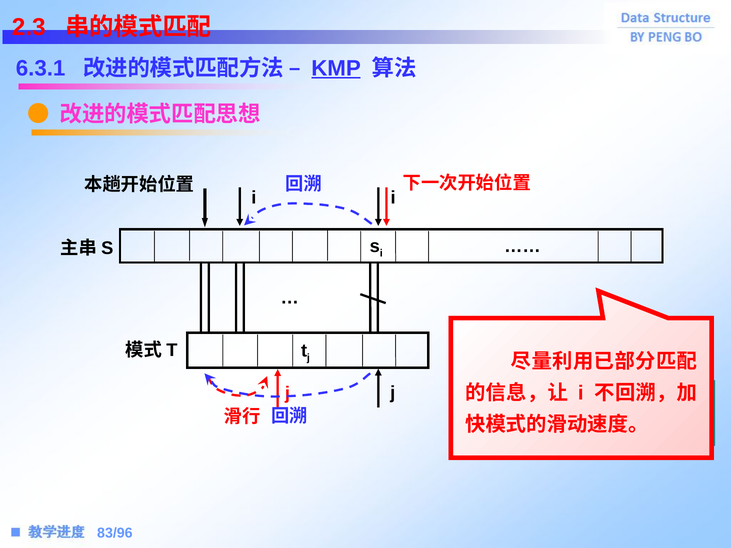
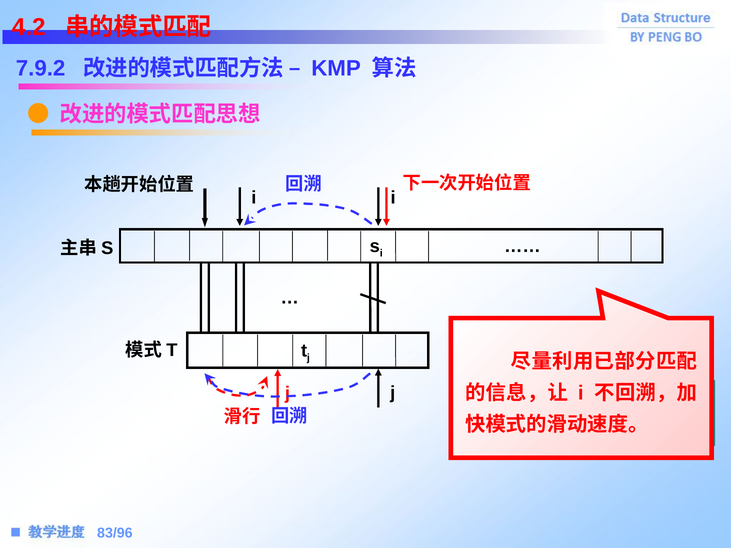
2.3: 2.3 -> 4.2 (29, 27)
6.3.1: 6.3.1 -> 7.9.2 (41, 68)
KMP underline: present -> none (336, 68)
